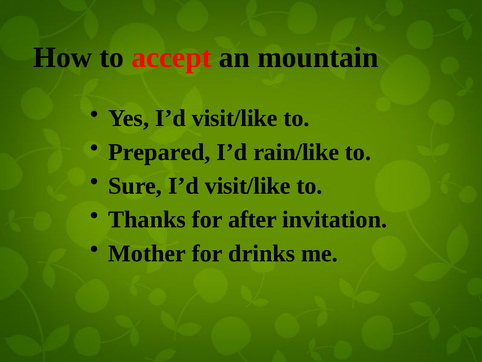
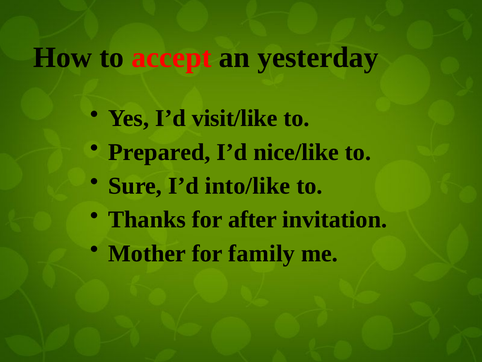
mountain: mountain -> yesterday (318, 57)
rain/like: rain/like -> nice/like (296, 152)
Sure I’d visit/like: visit/like -> into/like (248, 186)
drinks: drinks -> family (262, 253)
